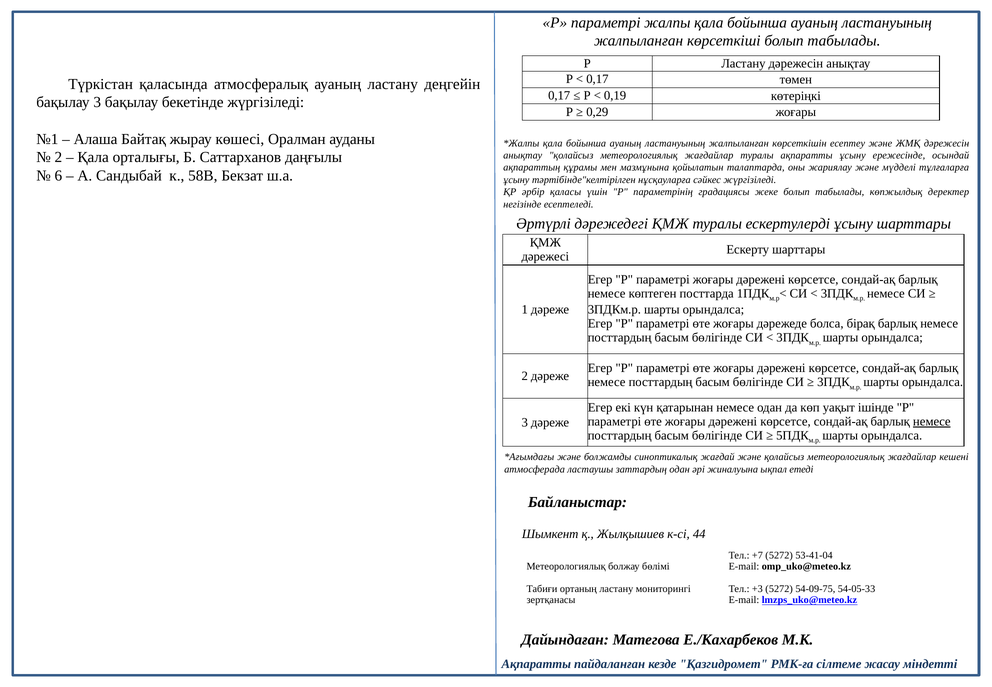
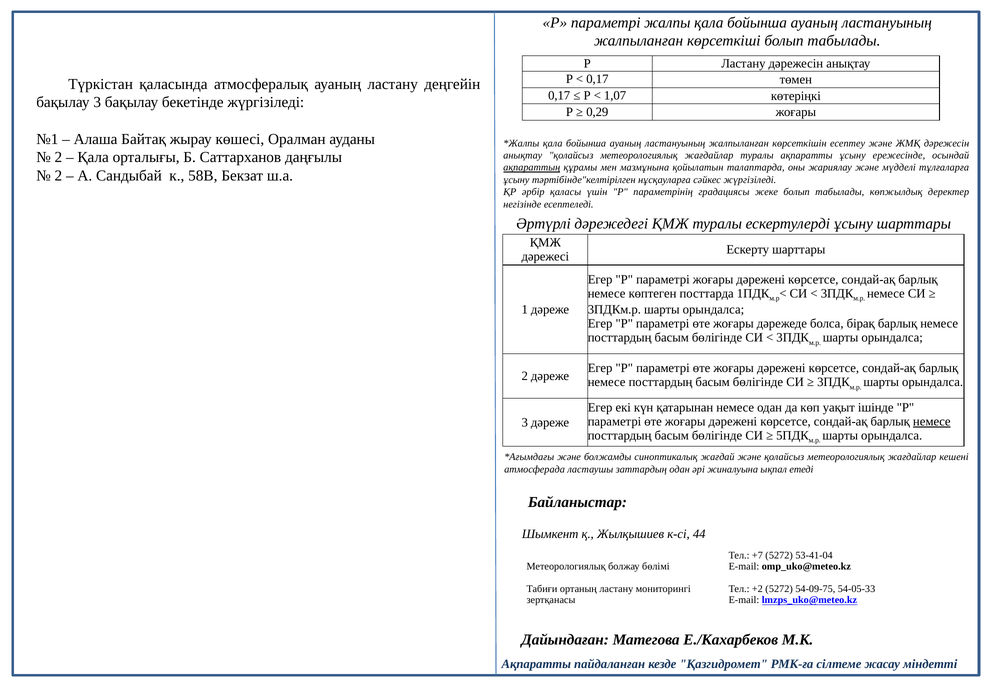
0,19: 0,19 -> 1,07 (615, 96)
ақпараттың underline: none -> present (532, 168)
6: 6 -> 2 (58, 176)
+3: +3 -> +2 (757, 589)
